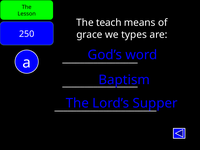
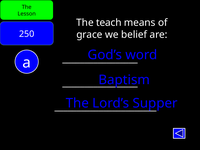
types: types -> belief (134, 35)
